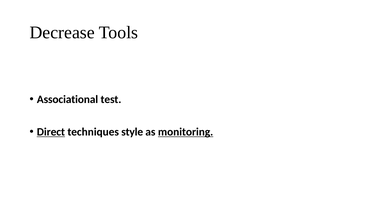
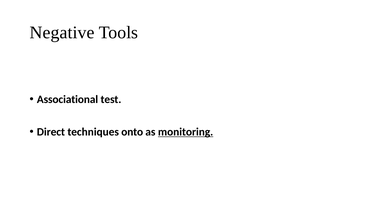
Decrease: Decrease -> Negative (62, 33)
Direct underline: present -> none (51, 132)
style: style -> onto (132, 132)
